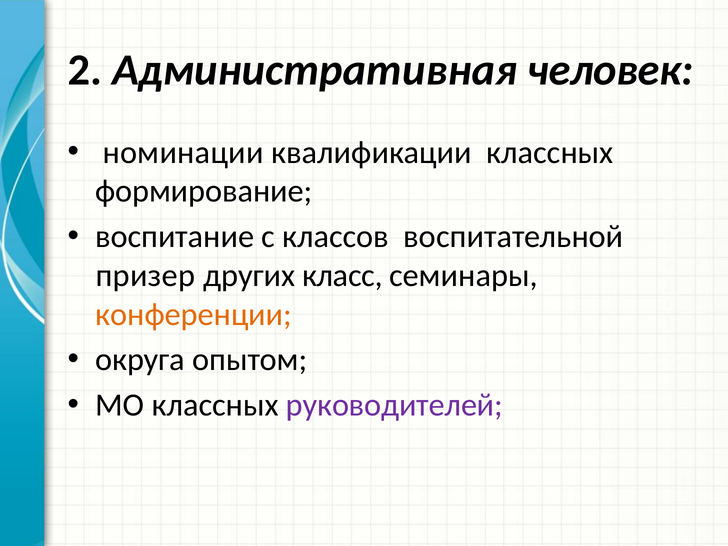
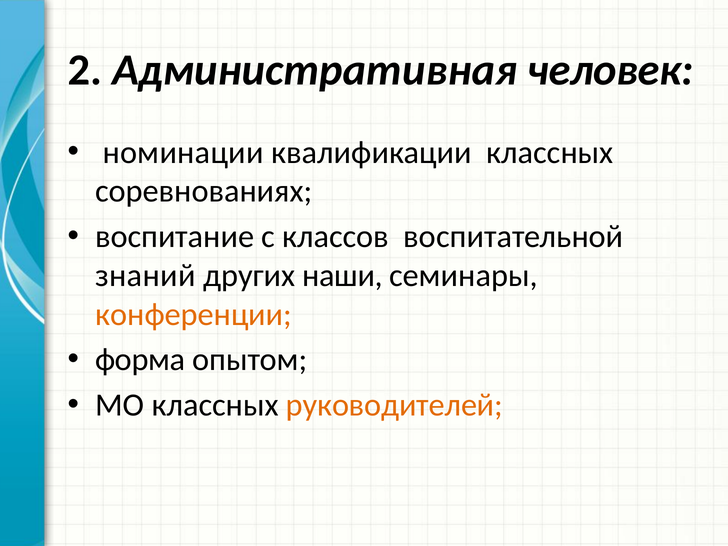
формирование: формирование -> соревнованиях (204, 191)
призер: призер -> знаний (145, 276)
класс: класс -> наши (343, 276)
округа: округа -> форма (140, 360)
руководителей colour: purple -> orange (394, 405)
